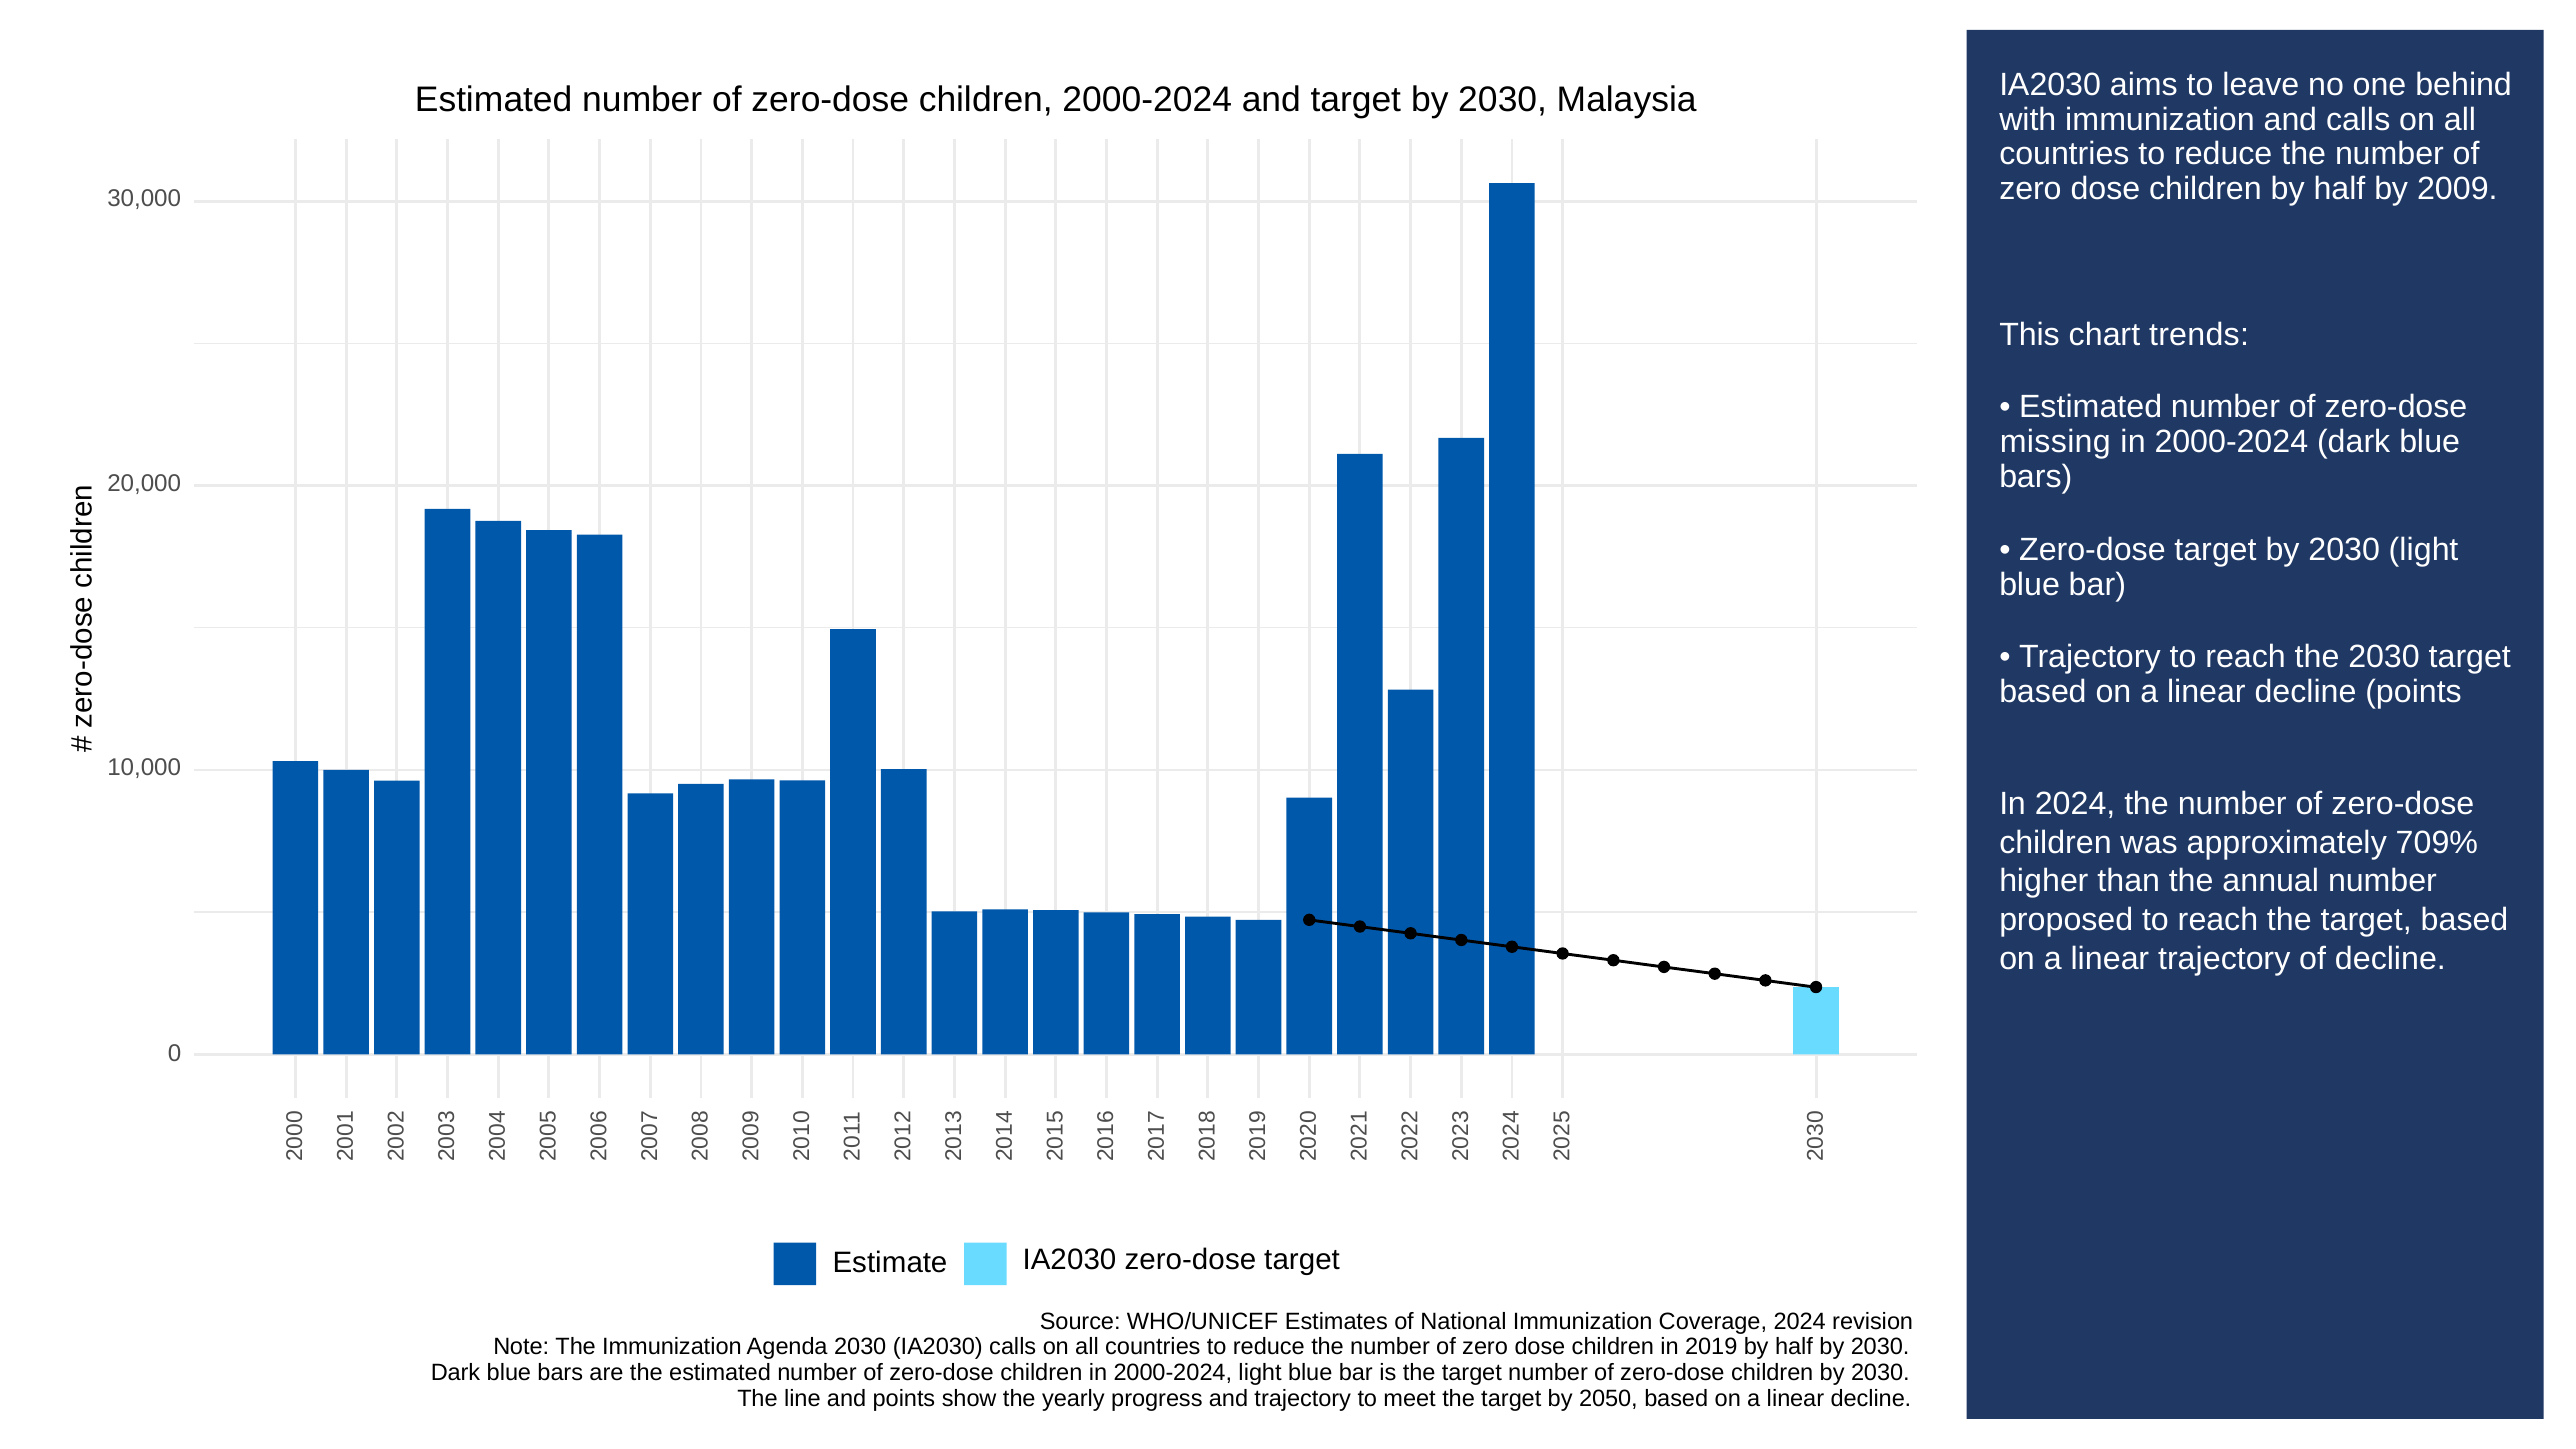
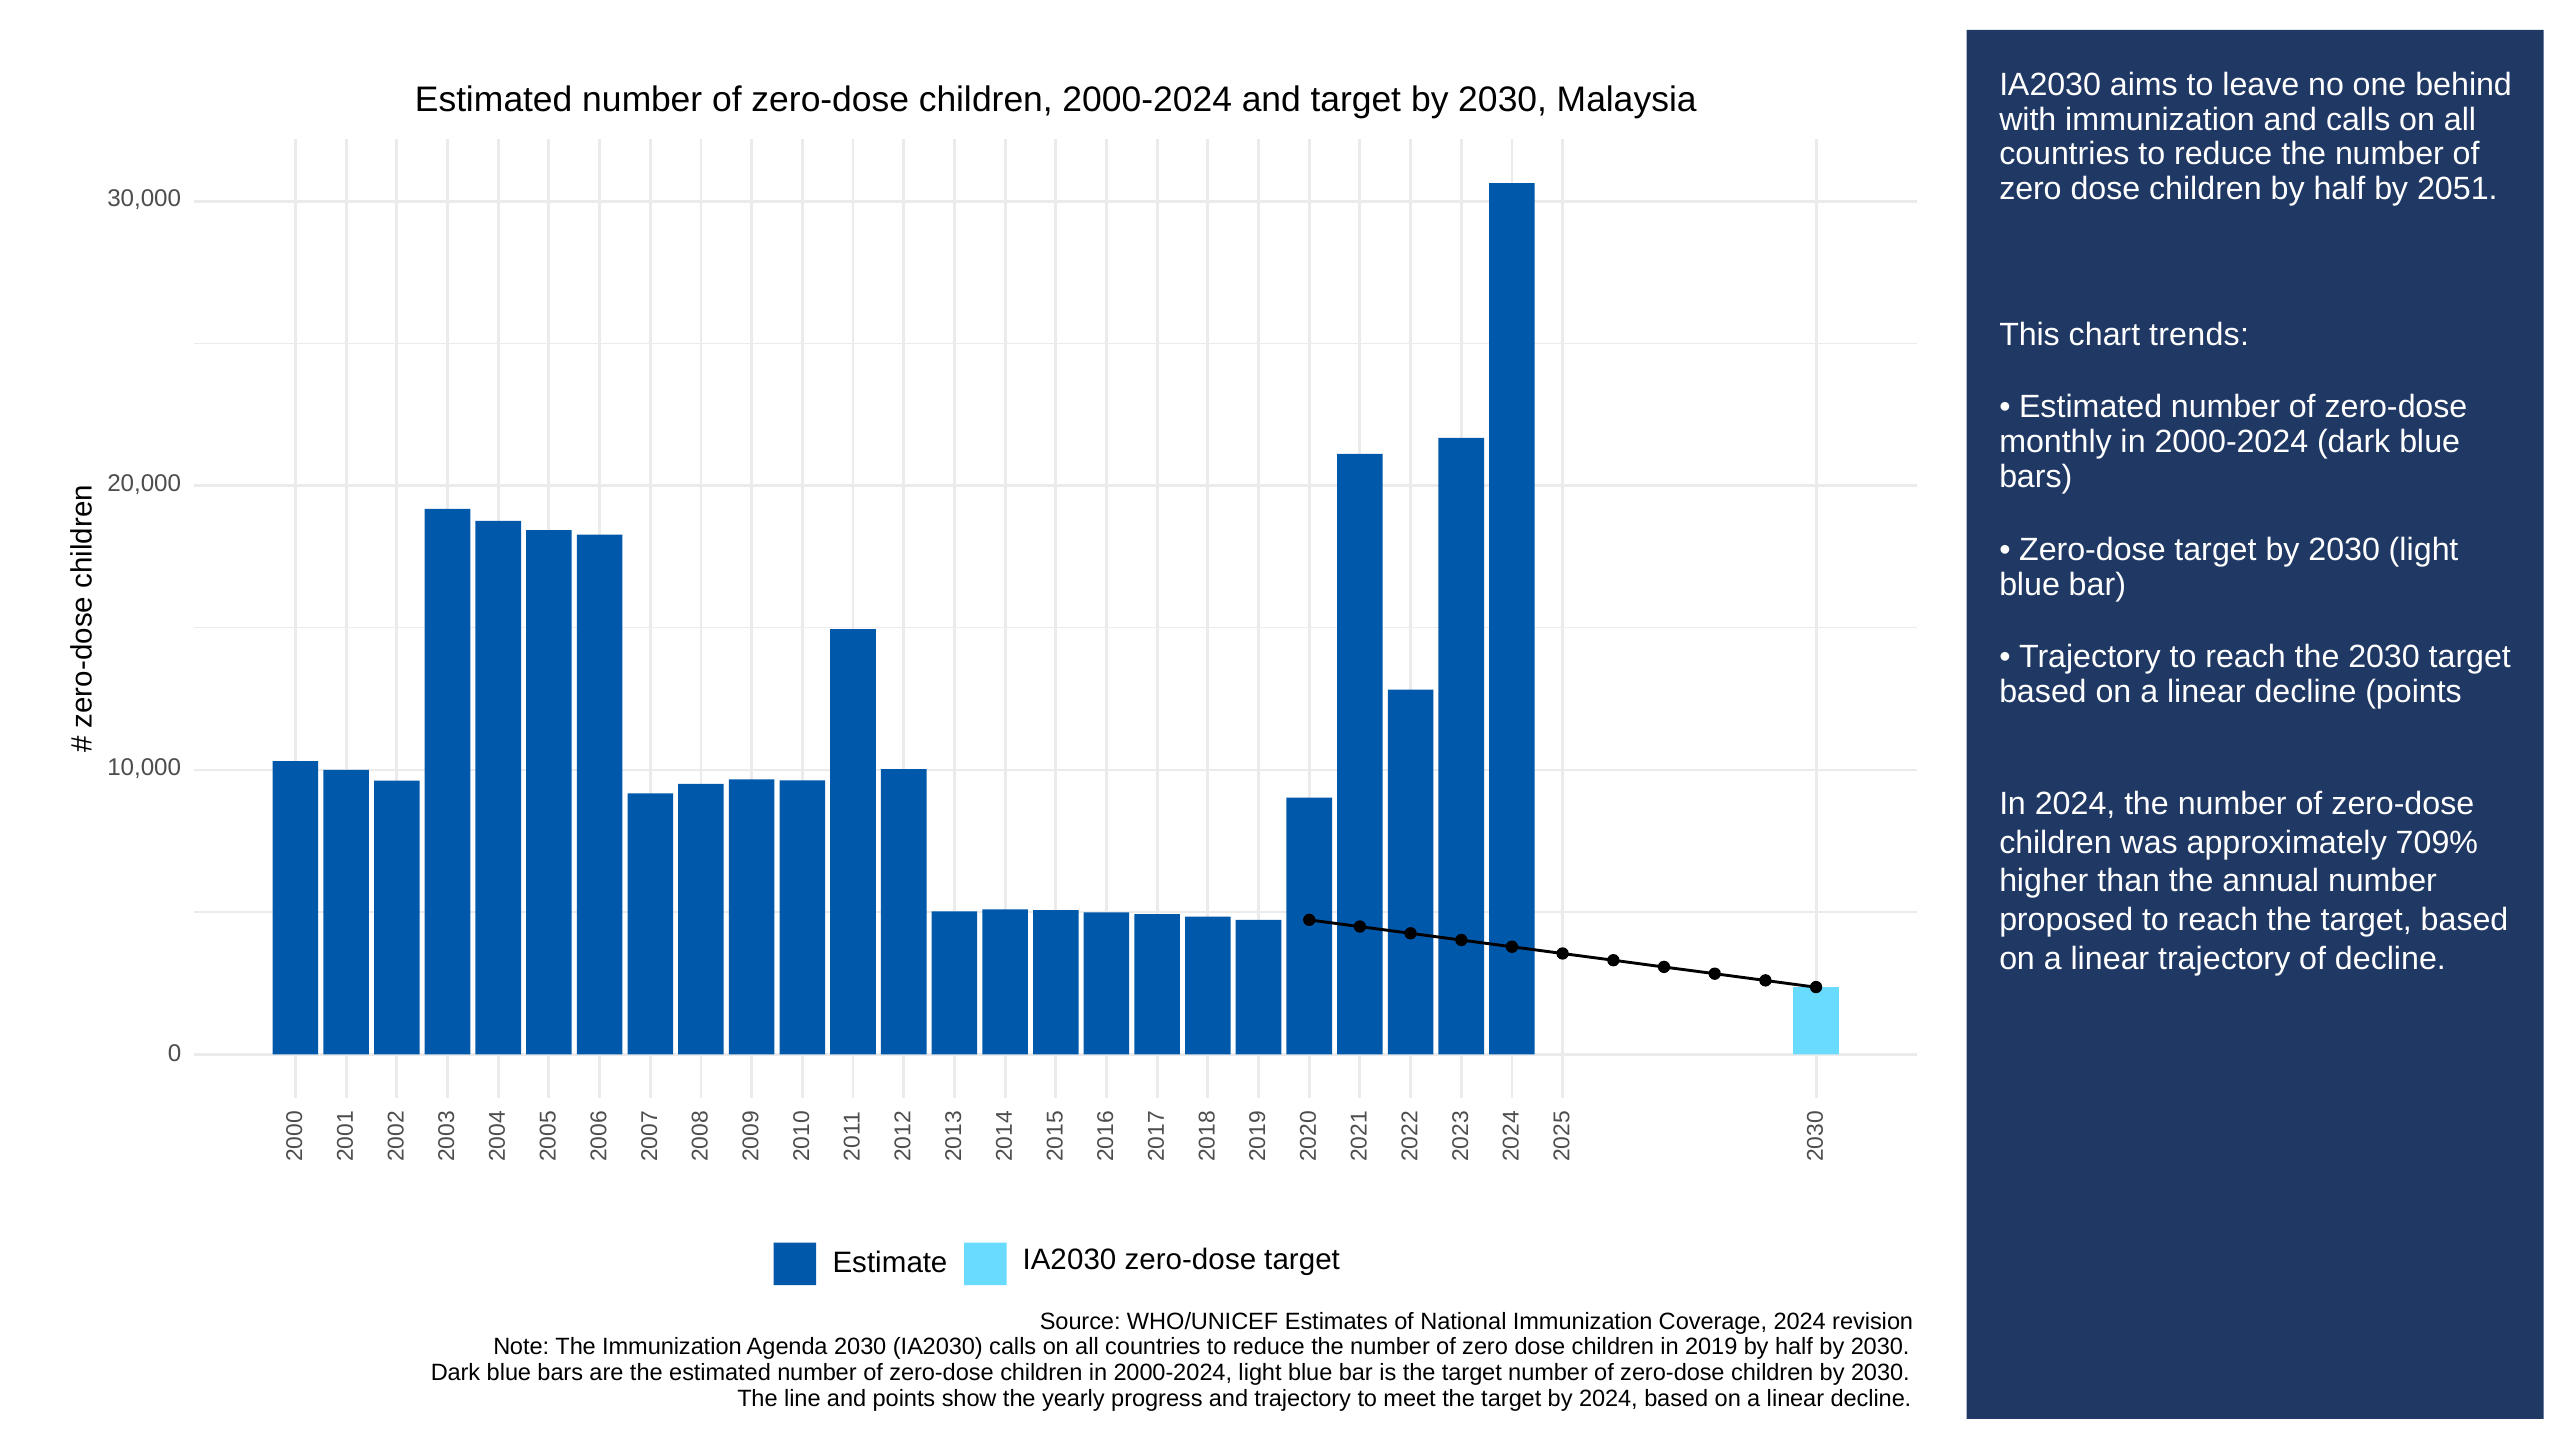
2009: 2009 -> 2051 (2457, 189)
missing: missing -> monthly (2056, 442)
by 2050: 2050 -> 2024 (1608, 1398)
